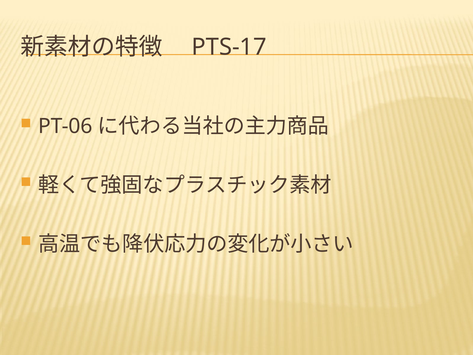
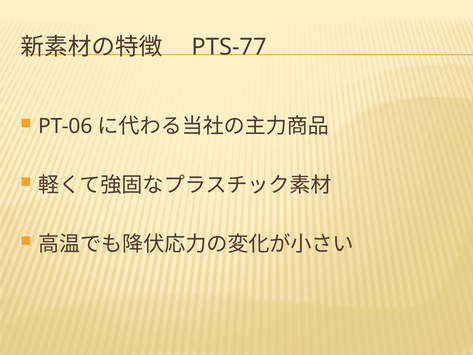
PTS-17: PTS-17 -> PTS-77 (229, 47)
